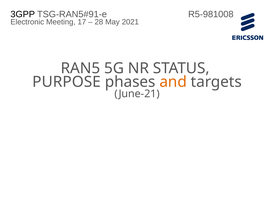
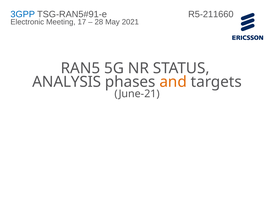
3GPP colour: black -> blue (23, 14)
R5-981008: R5-981008 -> R5-211660 (211, 14)
PURPOSE: PURPOSE -> ANALYSIS (67, 82)
